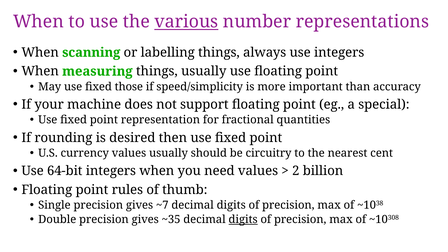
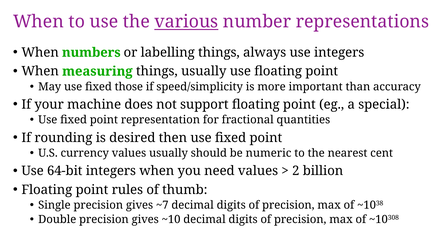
scanning: scanning -> numbers (91, 53)
circuitry: circuitry -> numeric (268, 153)
~35: ~35 -> ~10 (171, 220)
digits underline: present -> none (243, 220)
